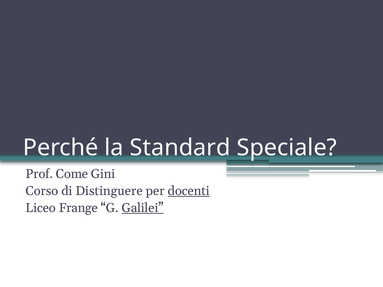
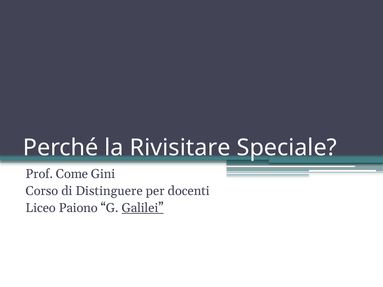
Standard: Standard -> Rivisitare (180, 148)
docenti underline: present -> none (189, 191)
Frange: Frange -> Paiono (78, 208)
